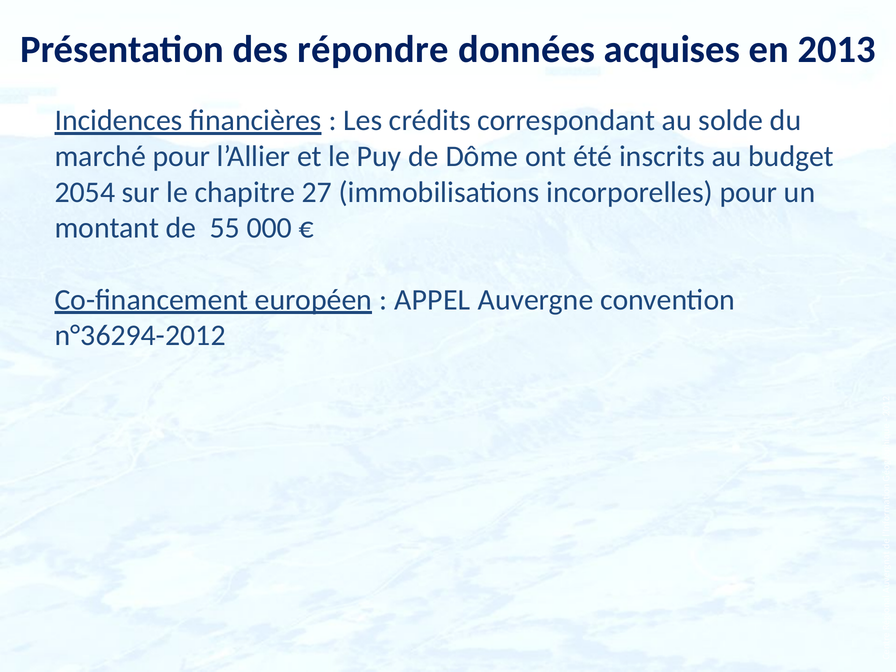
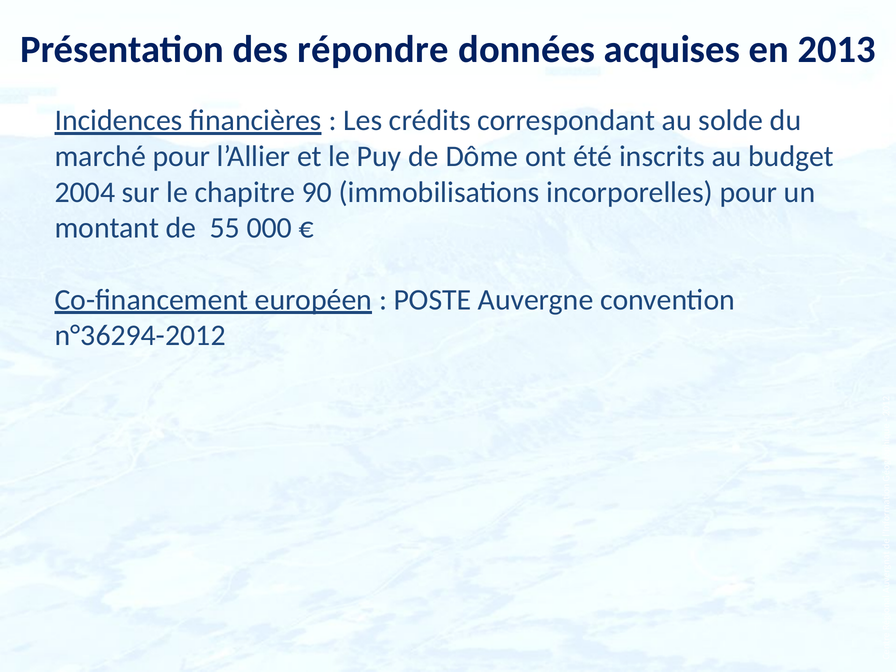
2054: 2054 -> 2004 (85, 192)
27: 27 -> 90 (317, 192)
APPEL: APPEL -> POSTE (432, 300)
